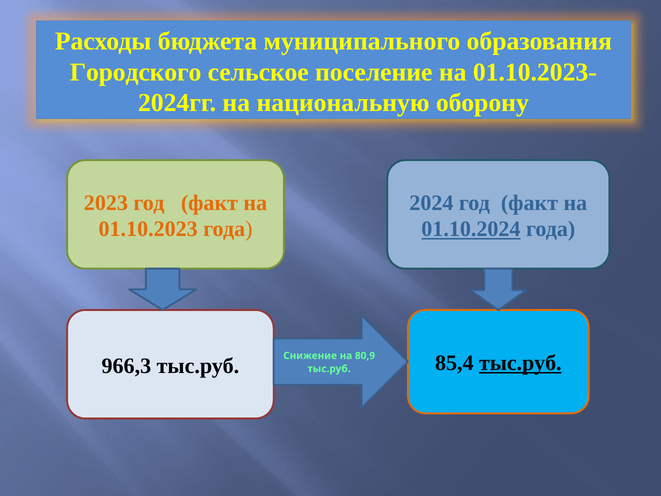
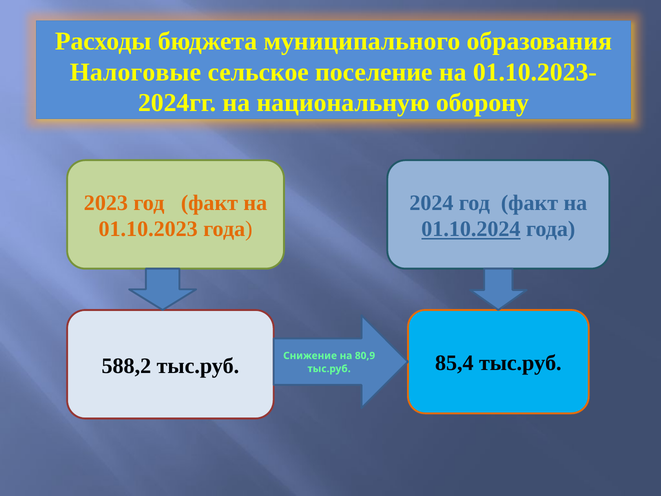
Городского: Городского -> Налоговые (135, 72)
966,3: 966,3 -> 588,2 (126, 366)
тыс.руб underline: present -> none (520, 363)
